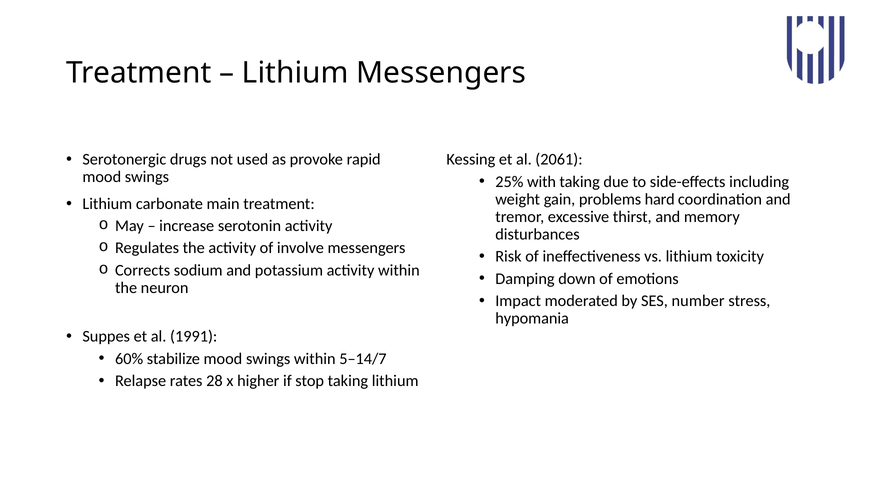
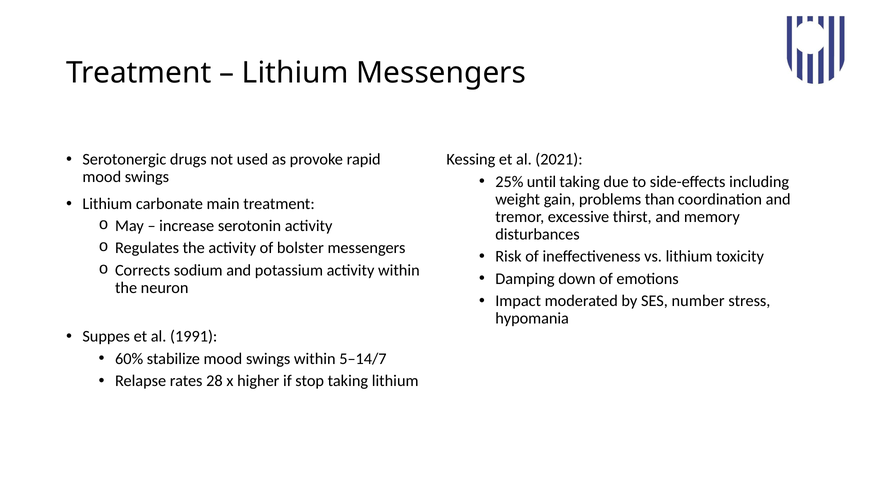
2061: 2061 -> 2021 (559, 159)
with: with -> until (542, 182)
hard: hard -> than (660, 199)
involve: involve -> bolster (300, 248)
